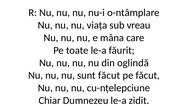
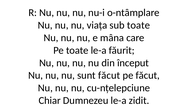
sub vreau: vreau -> toate (138, 25)
oglindă: oglindă -> început (133, 63)
